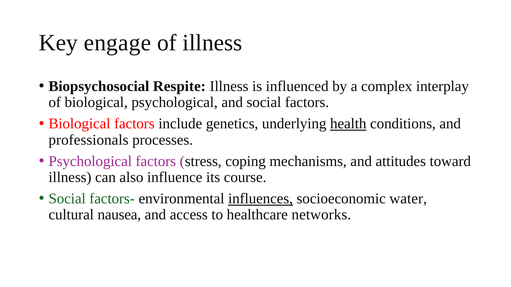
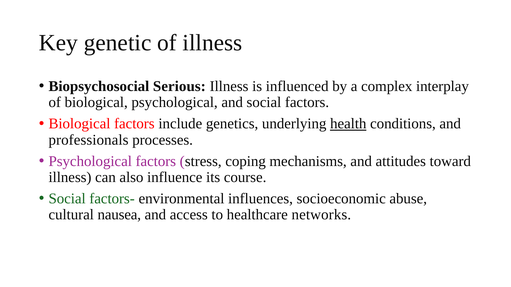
engage: engage -> genetic (118, 43)
Respite: Respite -> Serious (179, 86)
influences underline: present -> none (261, 199)
water: water -> abuse (408, 199)
